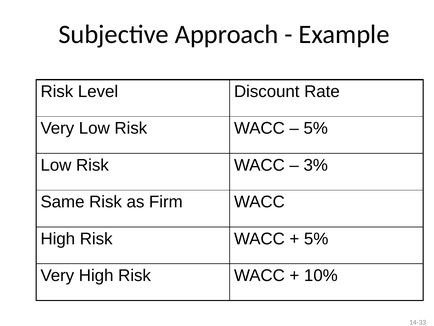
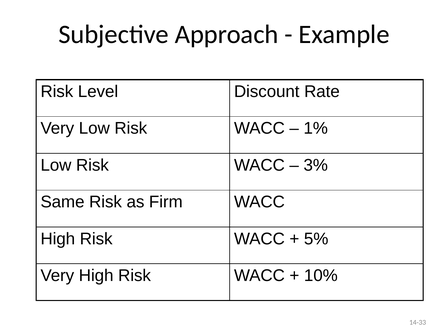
5%: 5% -> 1% (316, 128)
